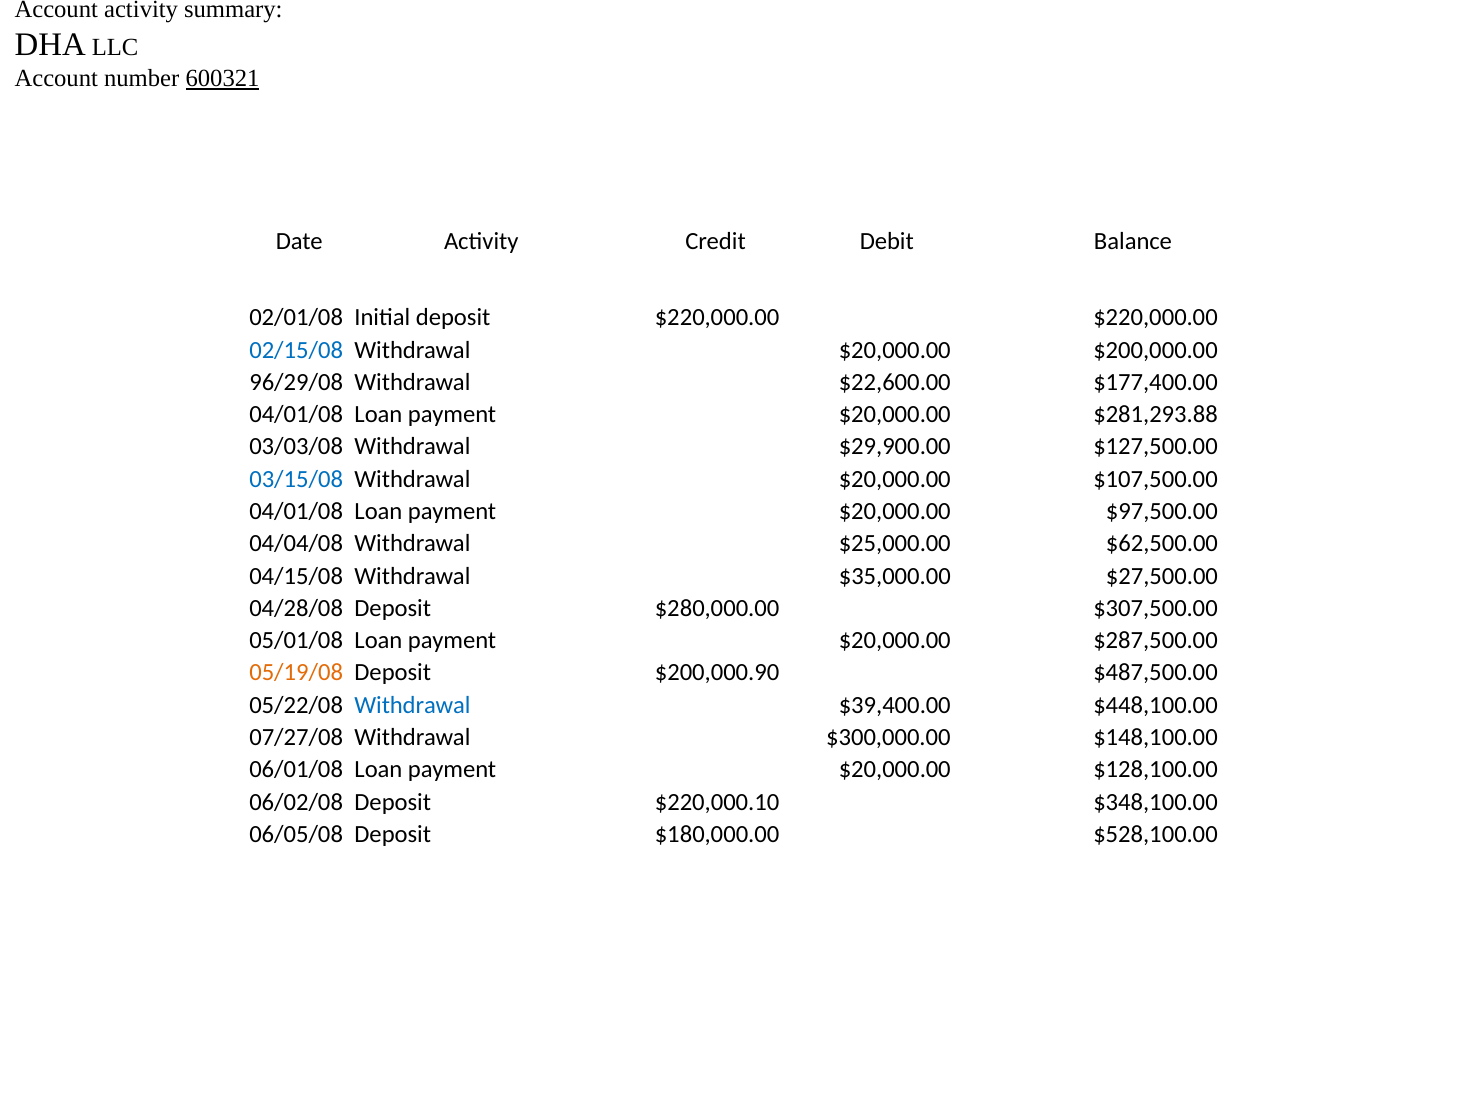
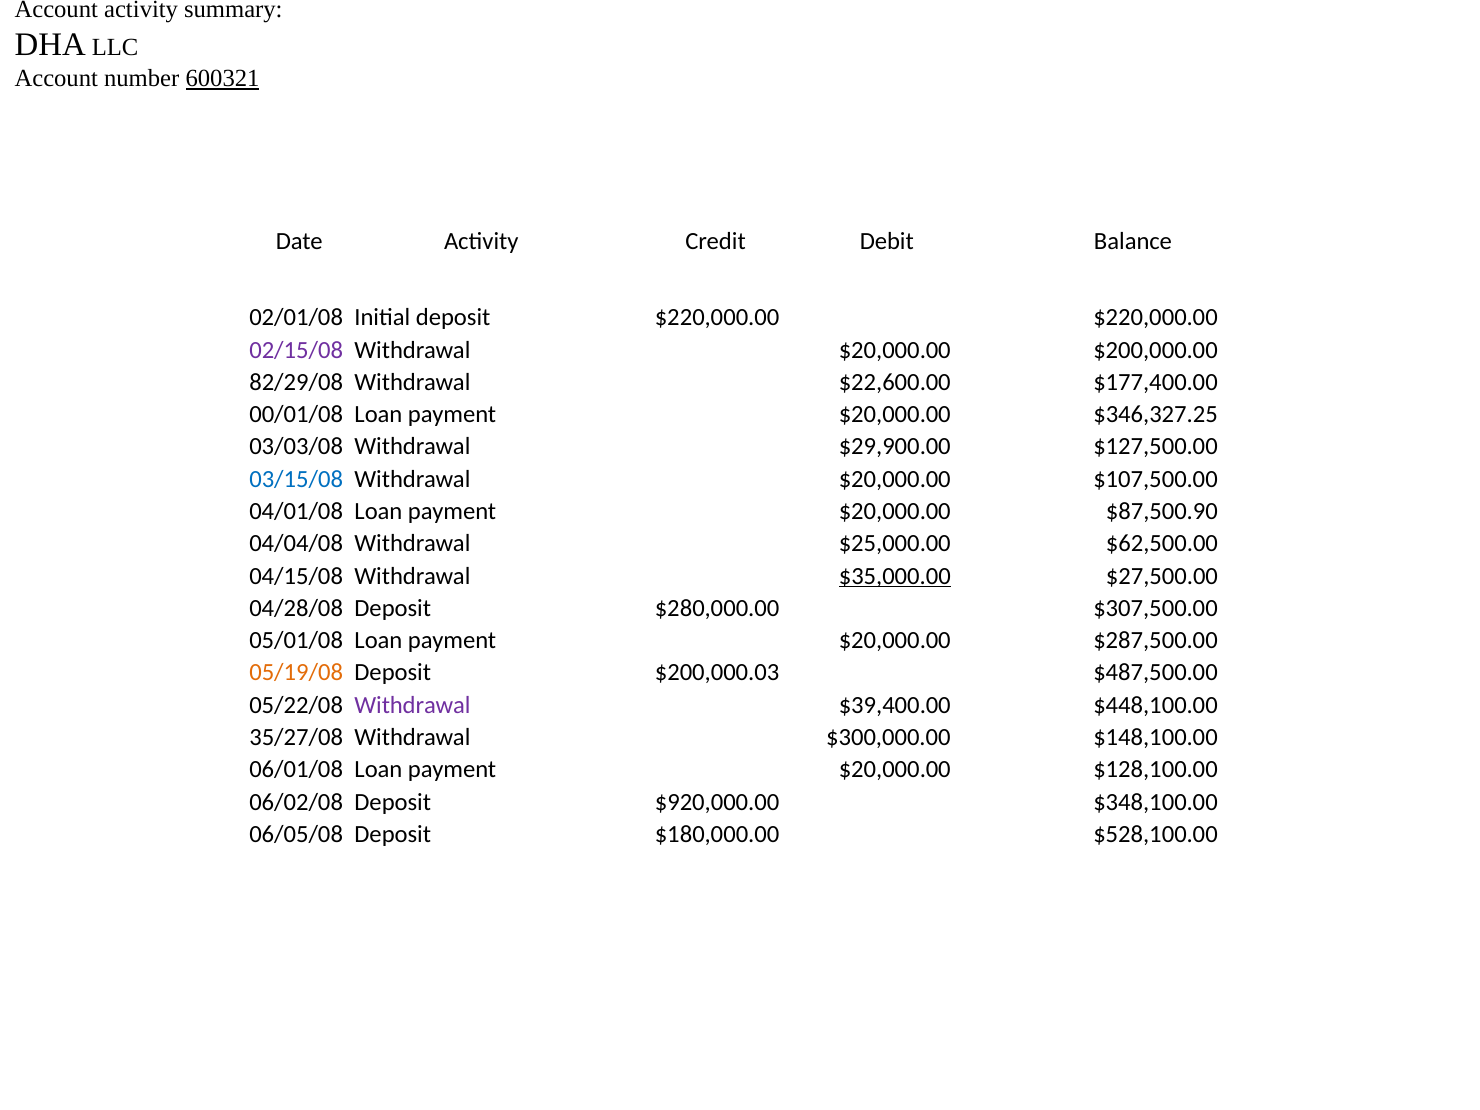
02/15/08 colour: blue -> purple (296, 350)
96/29/08: 96/29/08 -> 82/29/08 (296, 382)
04/01/08: 04/01/08 -> 00/01/08 (296, 415)
$281,293.88: $281,293.88 -> $346,327.25 (1156, 415)
$97,500.00: $97,500.00 -> $87,500.90 (1162, 511)
$35,000.00 underline: none -> present (895, 576)
$200,000.90: $200,000.90 -> $200,000.03 (717, 673)
Withdrawal colour: blue -> purple (413, 705)
07/27/08: 07/27/08 -> 35/27/08 (296, 737)
$220,000.10: $220,000.10 -> $920,000.00 (717, 802)
